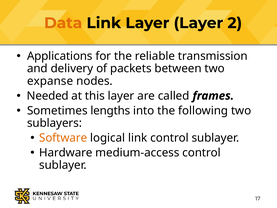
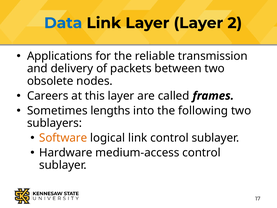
Data colour: orange -> blue (63, 23)
expanse: expanse -> obsolete (50, 81)
Needed: Needed -> Careers (48, 96)
